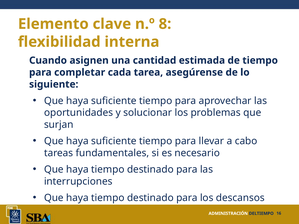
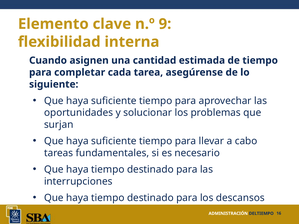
8: 8 -> 9 (165, 24)
